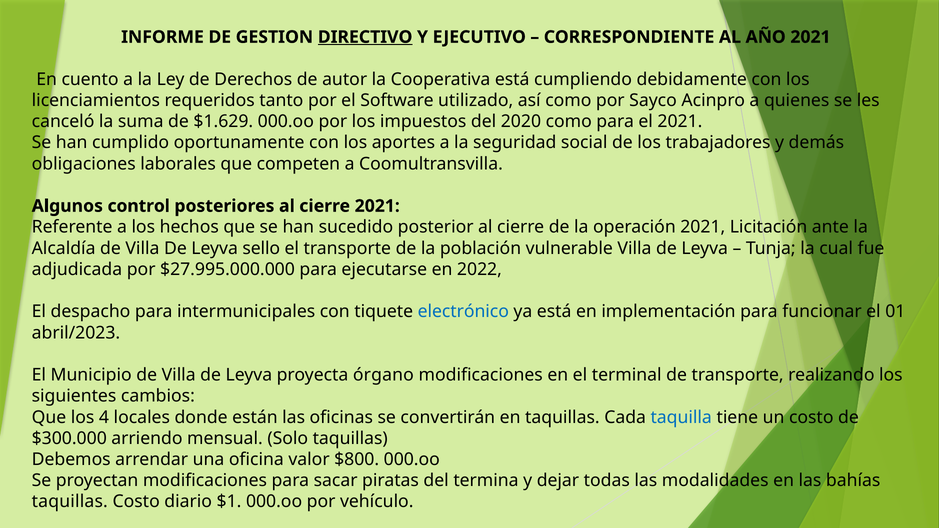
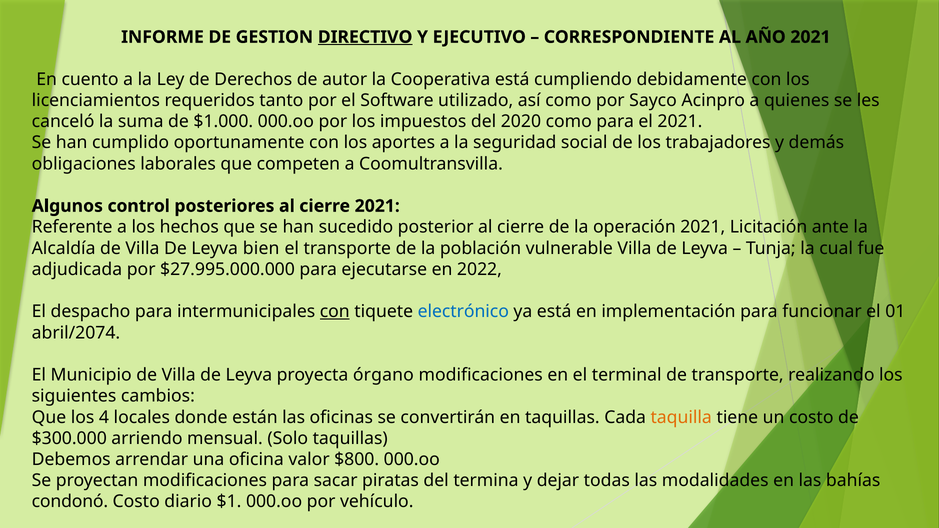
$1.629: $1.629 -> $1.000 (223, 122)
sello: sello -> bien (261, 248)
con underline: none -> present (335, 312)
abril/2023: abril/2023 -> abril/2074 (76, 333)
taquilla colour: blue -> orange (681, 417)
taquillas: taquillas -> condonó (70, 502)
